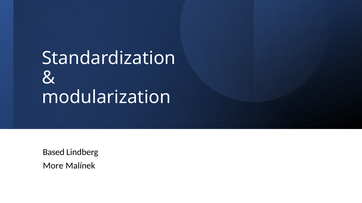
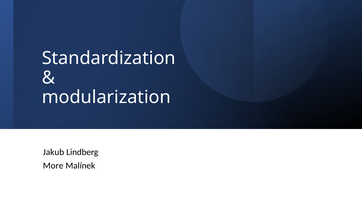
Based: Based -> Jakub (54, 153)
